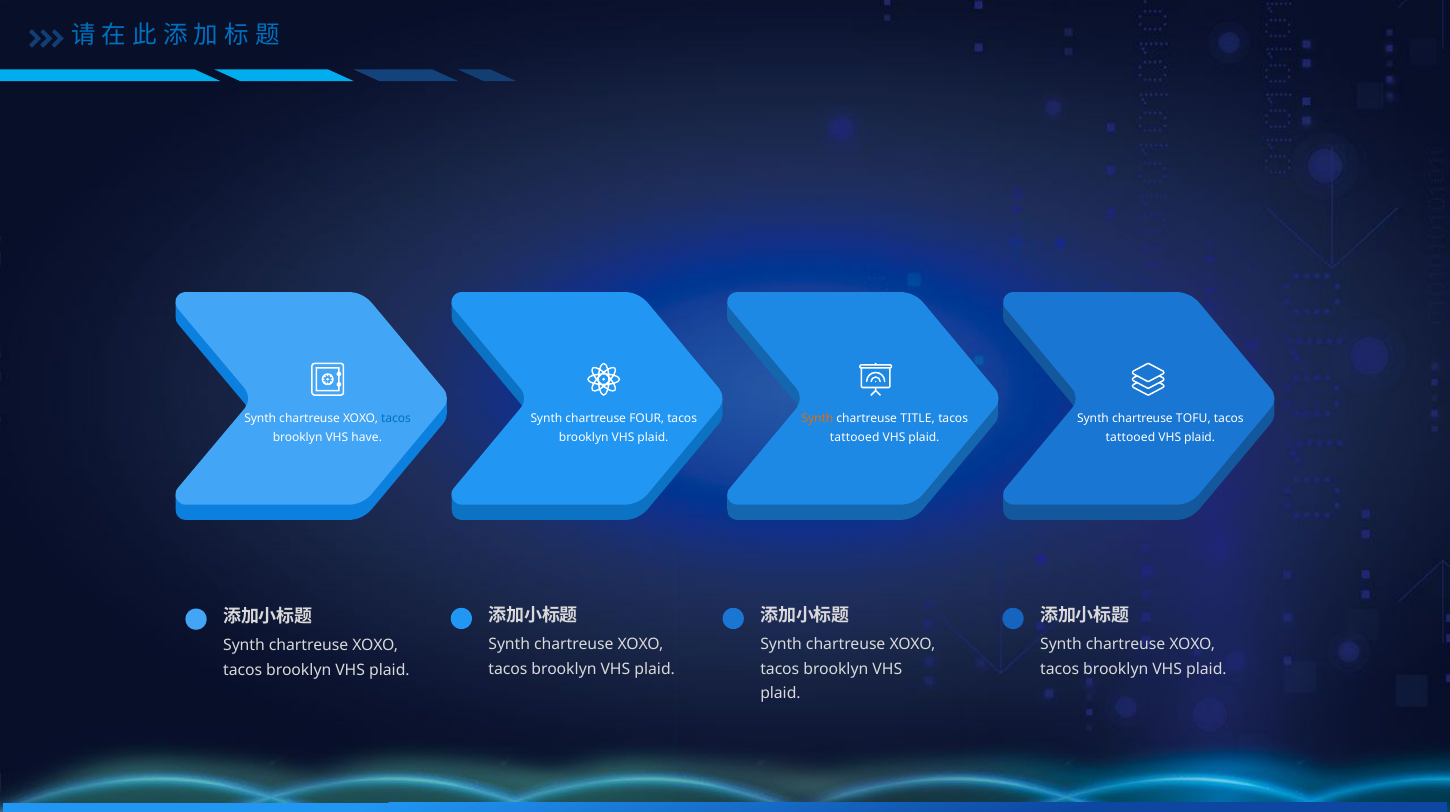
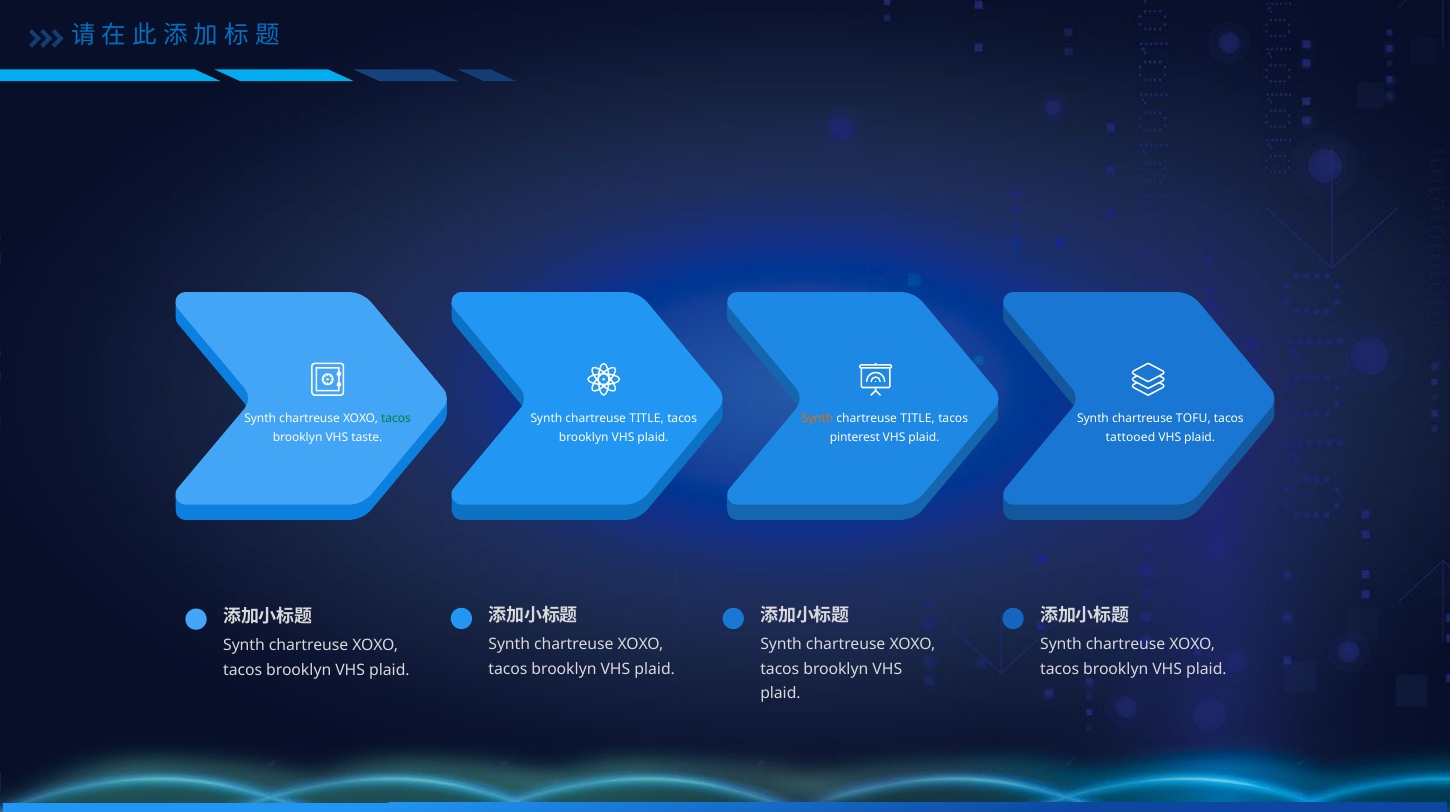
tacos colour: blue -> green (396, 418)
FOUR: FOUR -> TITLE (647, 418)
have: have -> taste (367, 437)
tattooed: tattooed -> pinterest (855, 437)
